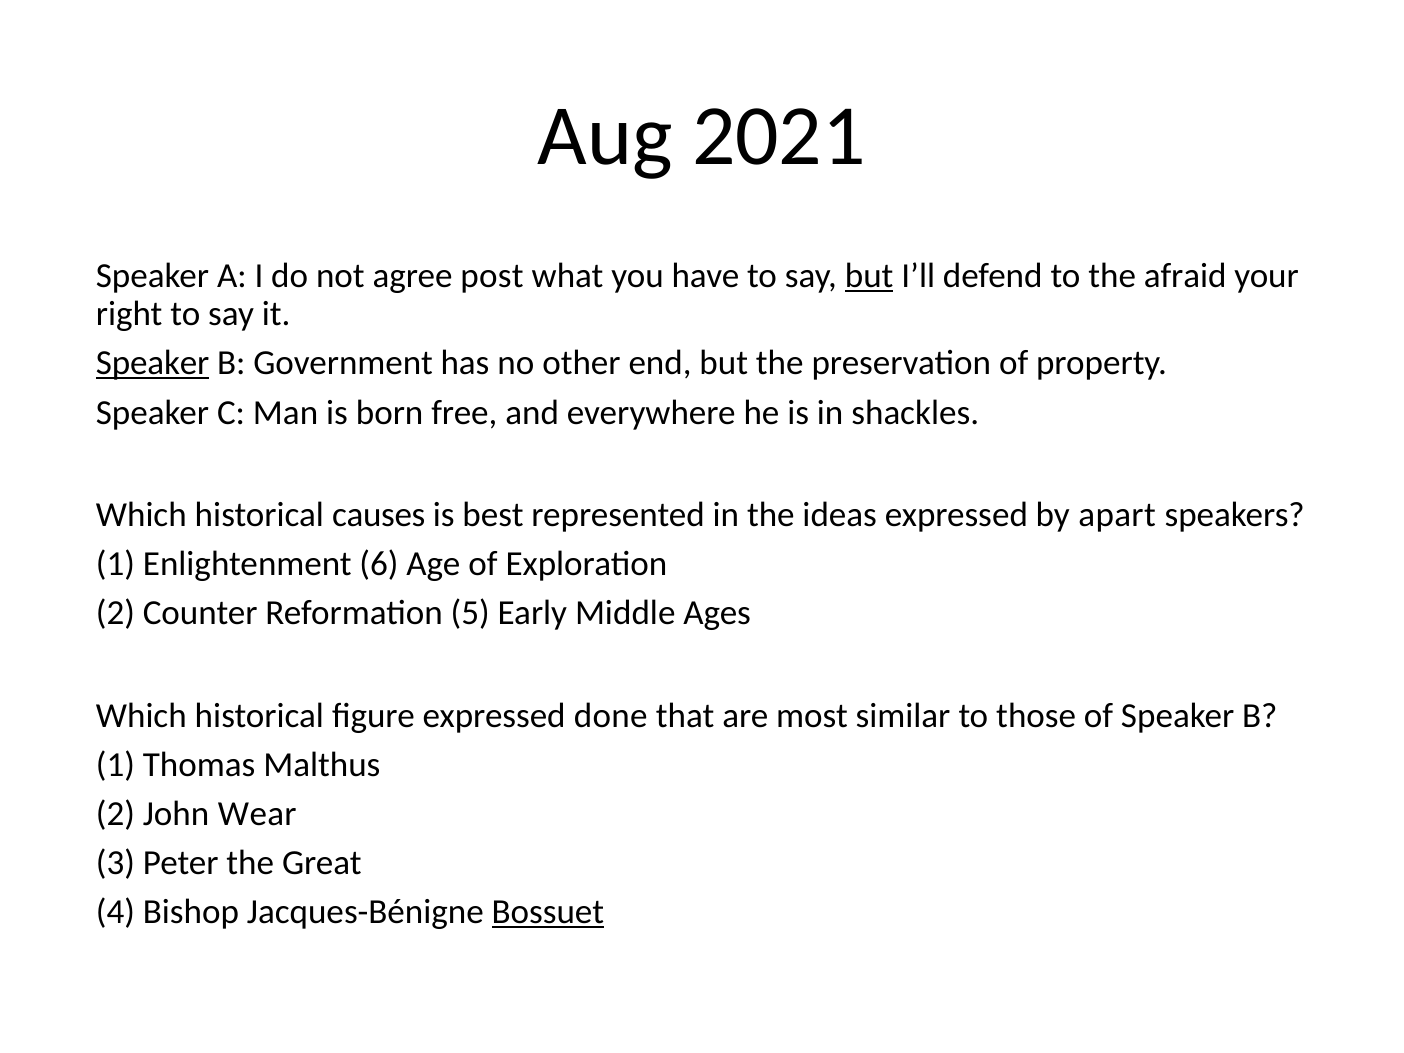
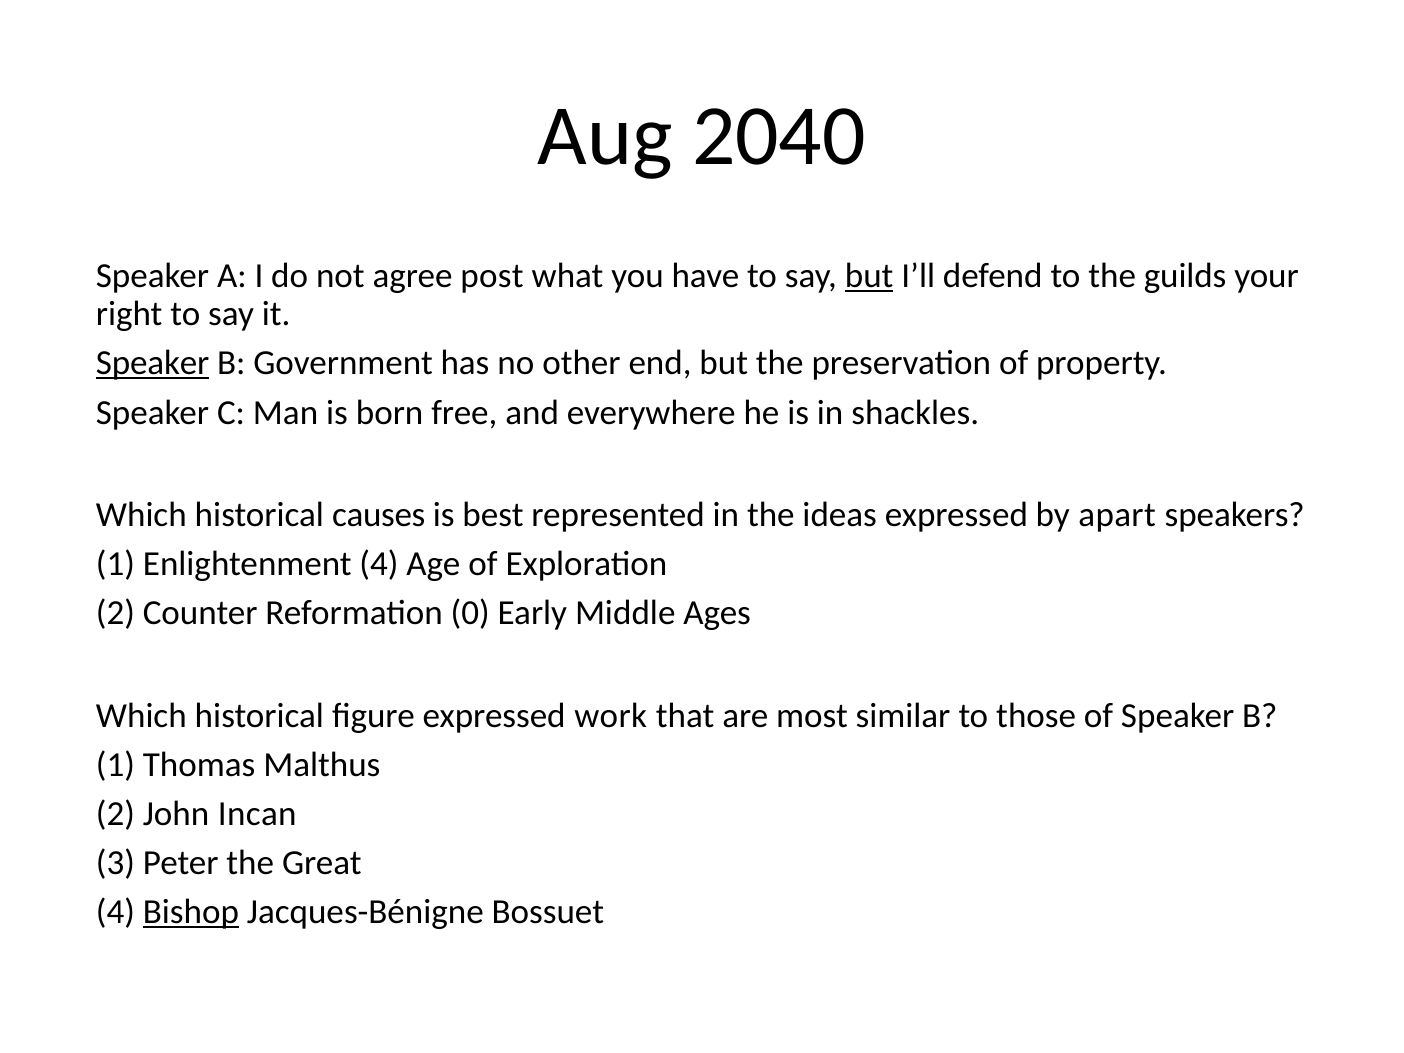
2021: 2021 -> 2040 (779, 136)
afraid: afraid -> guilds (1185, 276)
Enlightenment 6: 6 -> 4 (379, 564)
5: 5 -> 0 (470, 613)
done: done -> work (611, 716)
Wear: Wear -> Incan (257, 814)
Bishop underline: none -> present (191, 912)
Bossuet underline: present -> none (548, 912)
